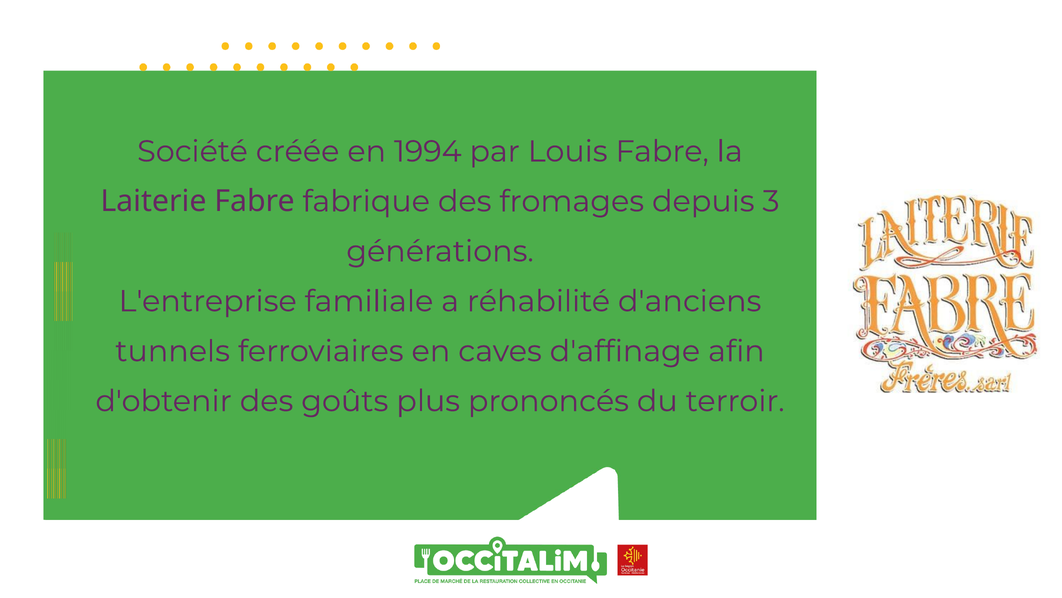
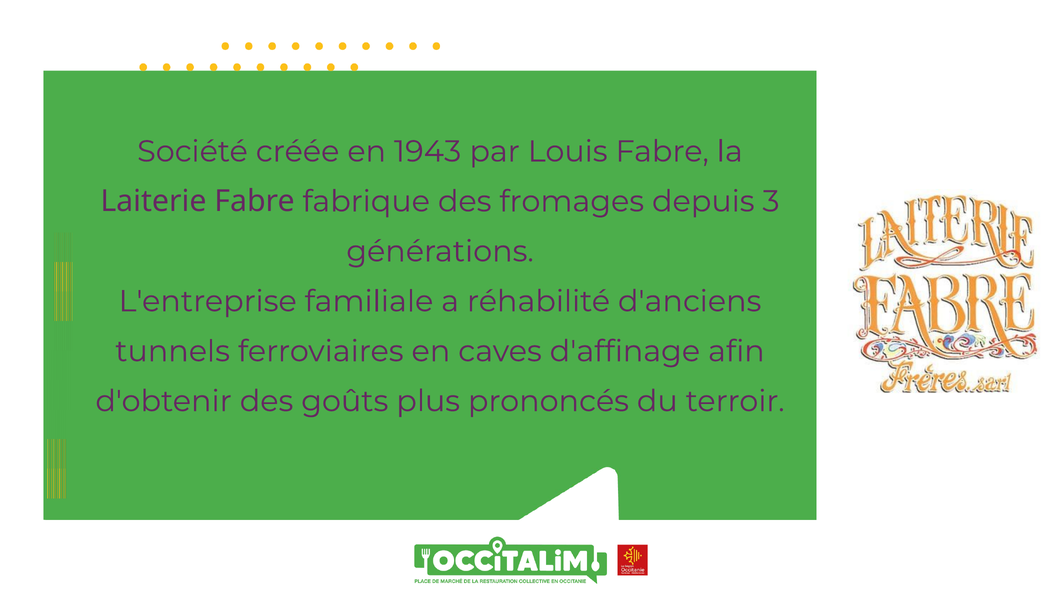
1994: 1994 -> 1943 (428, 151)
